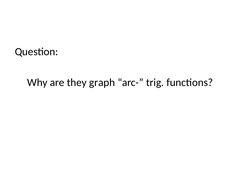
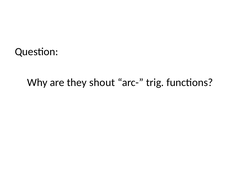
graph: graph -> shout (102, 83)
